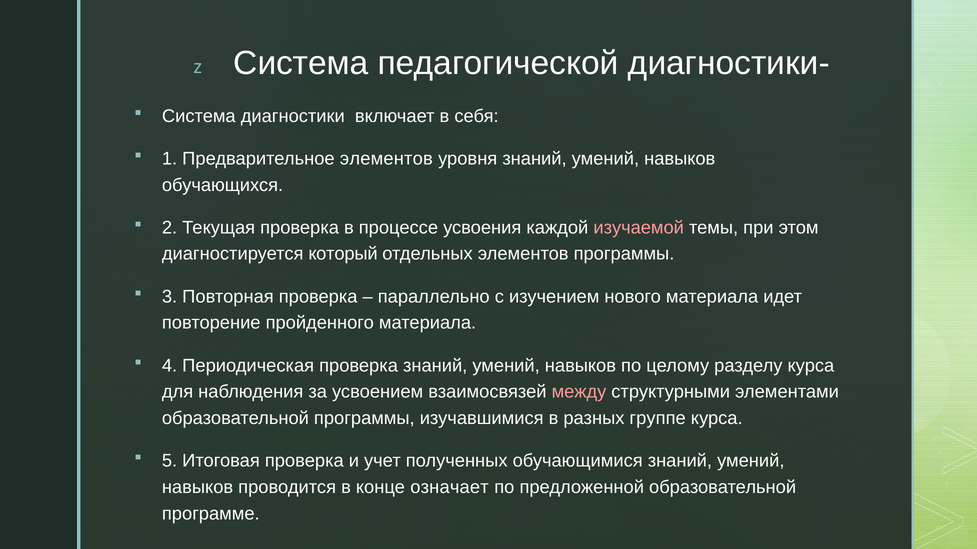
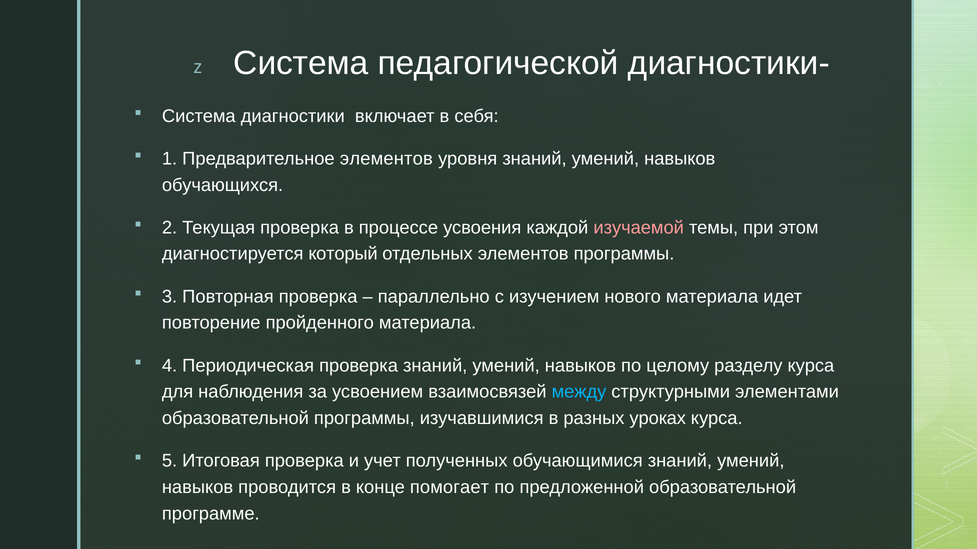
между colour: pink -> light blue (579, 392)
группе: группе -> уроках (658, 419)
означает: означает -> помогает (450, 488)
